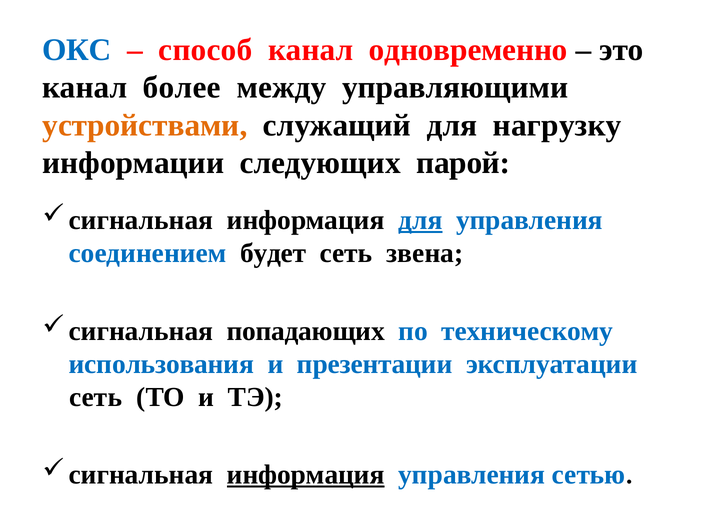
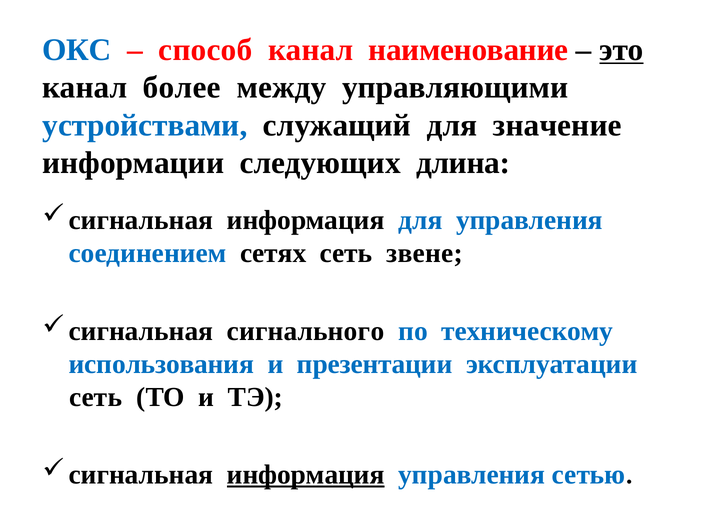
одновременно: одновременно -> наименование (468, 50)
это underline: none -> present (621, 50)
устройствами colour: orange -> blue (145, 125)
нагрузку: нагрузку -> значение (557, 125)
парой: парой -> длина (463, 163)
для underline: present -> none (420, 220)
будет: будет -> сетях (273, 253)
звена: звена -> звене (425, 253)
попадающих: попадающих -> сигнального (306, 331)
